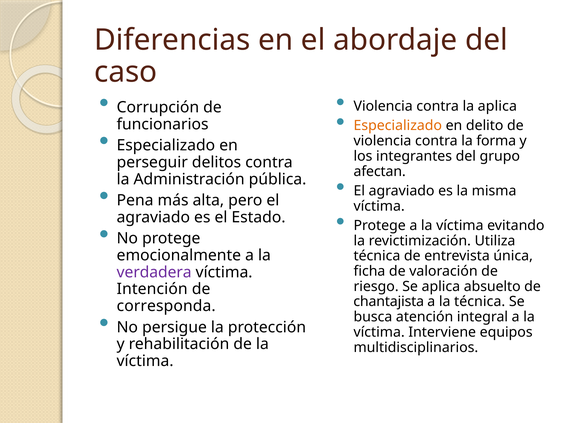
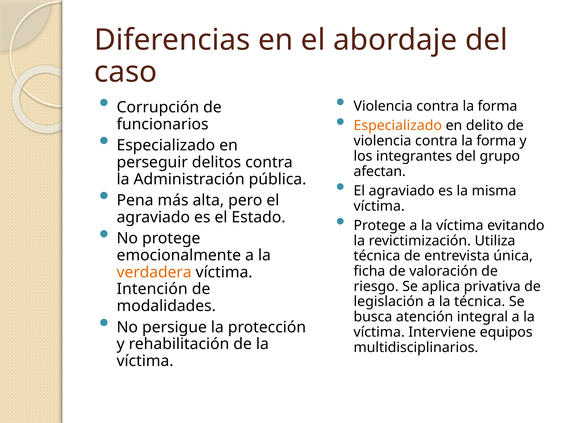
aplica: aplica -> forma (497, 106)
verdadera colour: purple -> orange (154, 272)
absuelto: absuelto -> privativa (492, 286)
chantajista: chantajista -> legislación (389, 302)
corresponda: corresponda -> modalidades (166, 306)
